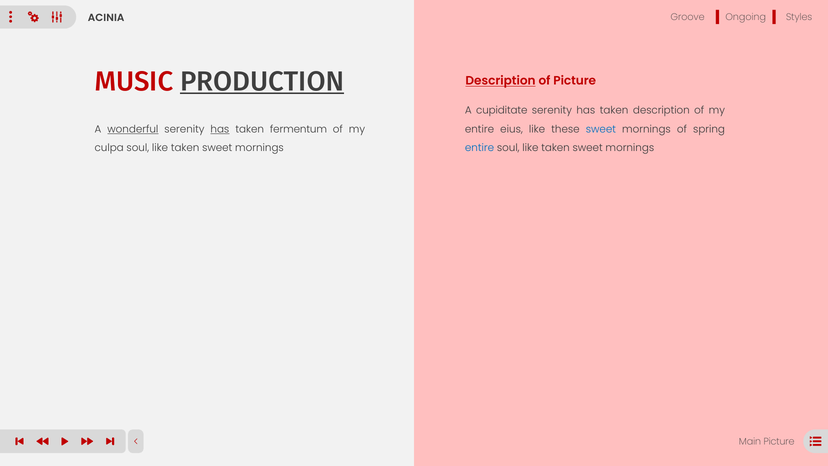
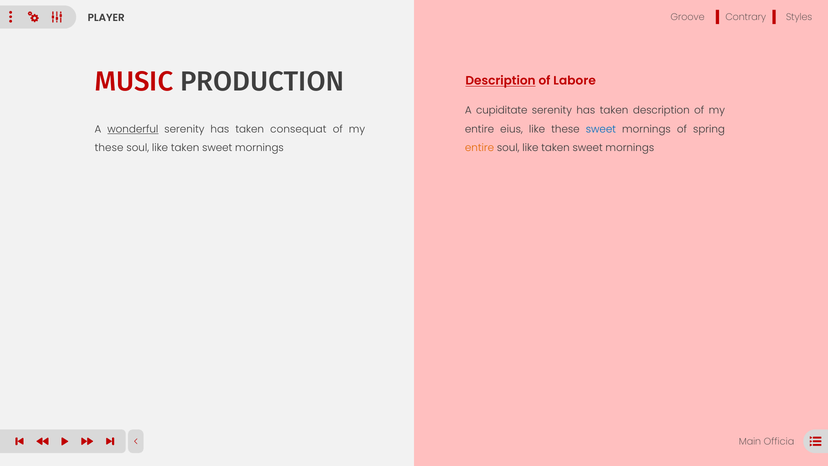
Ongoing: Ongoing -> Contrary (746, 17)
ACINIA: ACINIA -> PLAYER (106, 18)
PRODUCTION underline: present -> none (262, 81)
of Picture: Picture -> Labore (575, 81)
has underline: present -> none (220, 129)
fermentum: fermentum -> consequat (298, 129)
entire colour: blue -> orange (480, 148)
culpa: culpa -> these (109, 148)
Main Picture: Picture -> Officia (779, 442)
